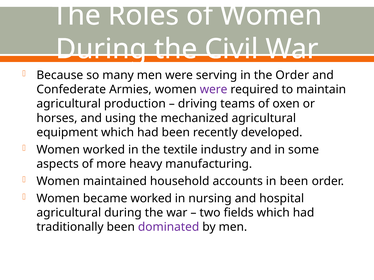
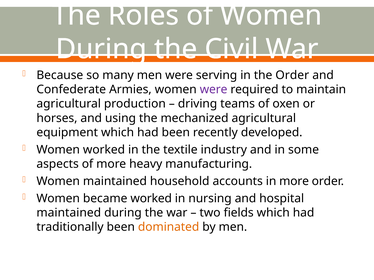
in been: been -> more (294, 181)
agricultural: agricultural -> maintained (69, 213)
dominated colour: purple -> orange (169, 227)
